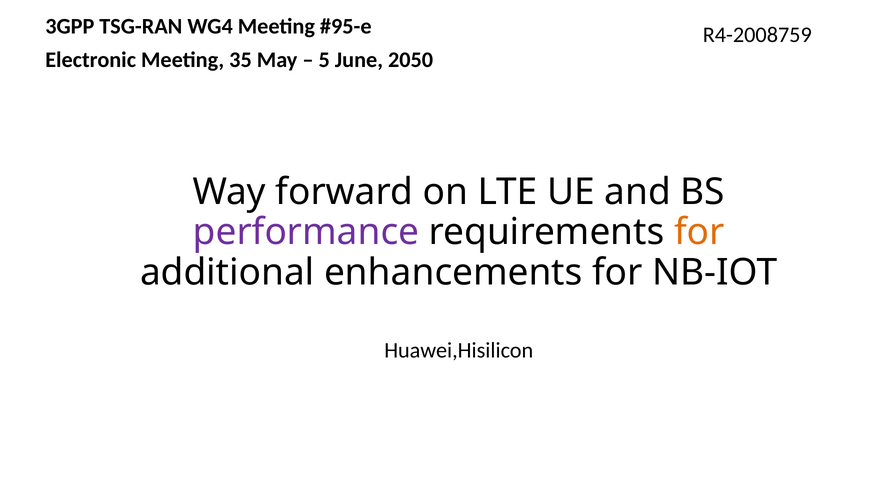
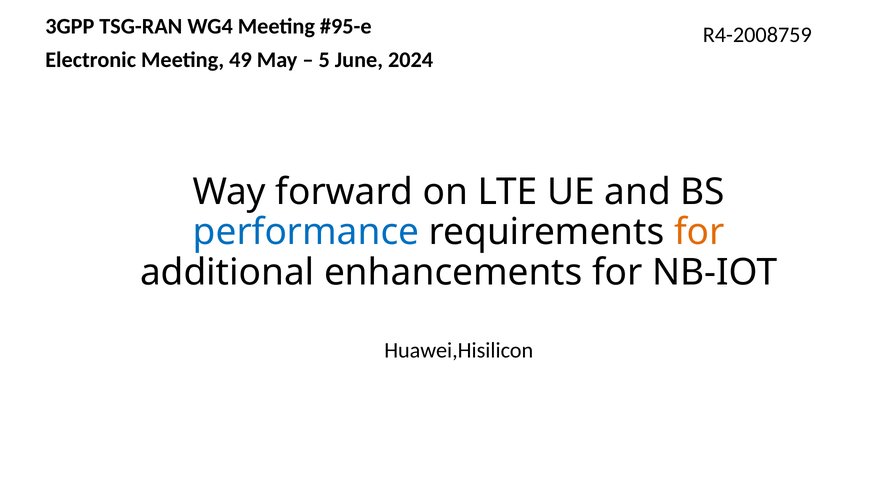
35: 35 -> 49 (241, 60)
2050: 2050 -> 2024 (411, 60)
performance colour: purple -> blue (306, 232)
